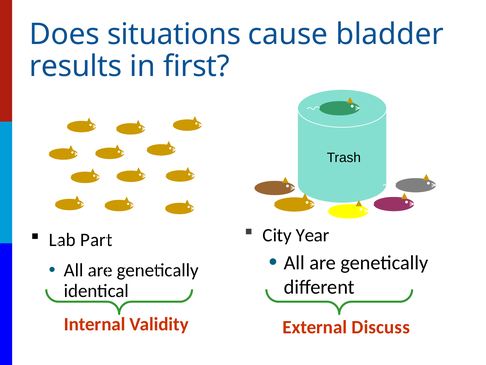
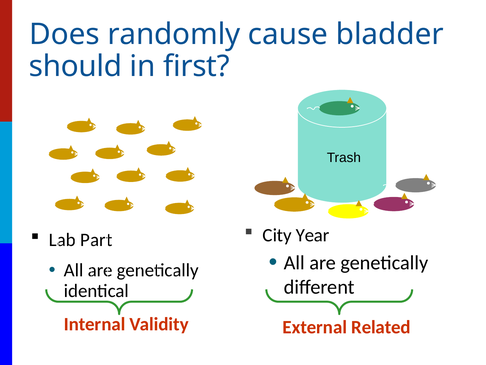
situations: situations -> randomly (174, 34)
results: results -> should (76, 66)
Discuss: Discuss -> Related (381, 327)
